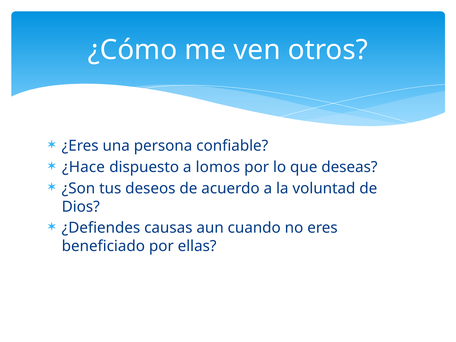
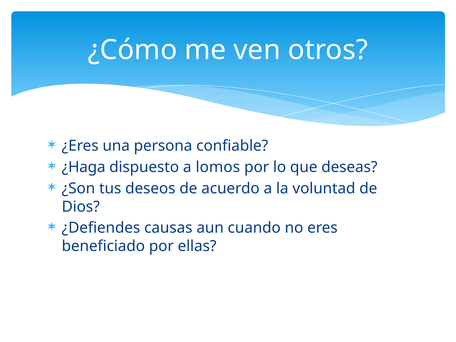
¿Hace: ¿Hace -> ¿Haga (84, 167)
